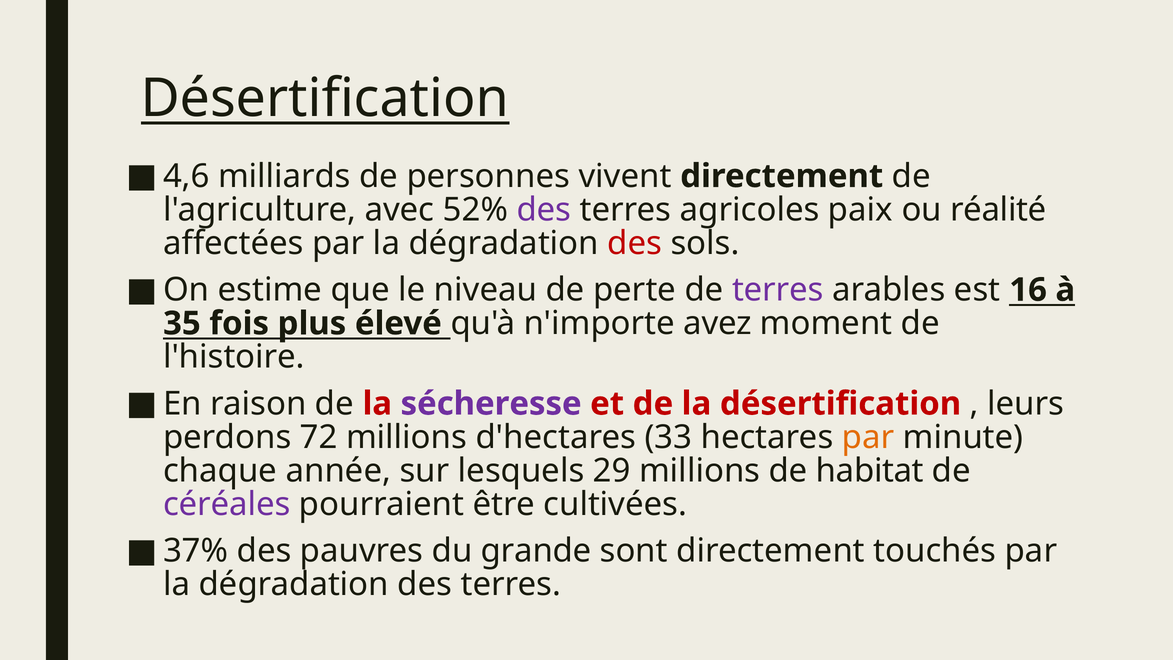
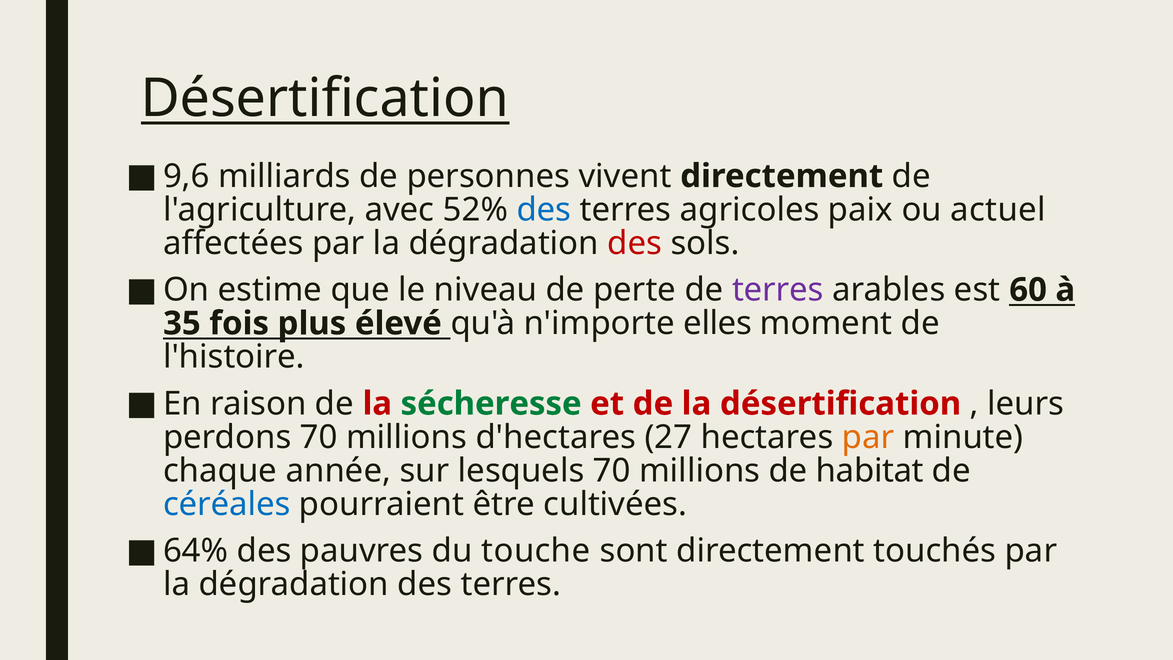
4,6: 4,6 -> 9,6 (186, 176)
des colour: purple -> blue (544, 210)
réalité: réalité -> actuel (998, 210)
16: 16 -> 60 (1028, 290)
avez: avez -> elles (718, 323)
sécheresse colour: purple -> green (491, 404)
perdons 72: 72 -> 70 (319, 437)
33: 33 -> 27 (668, 437)
lesquels 29: 29 -> 70 (612, 471)
céréales colour: purple -> blue (227, 504)
37%: 37% -> 64% (196, 551)
grande: grande -> touche (536, 551)
